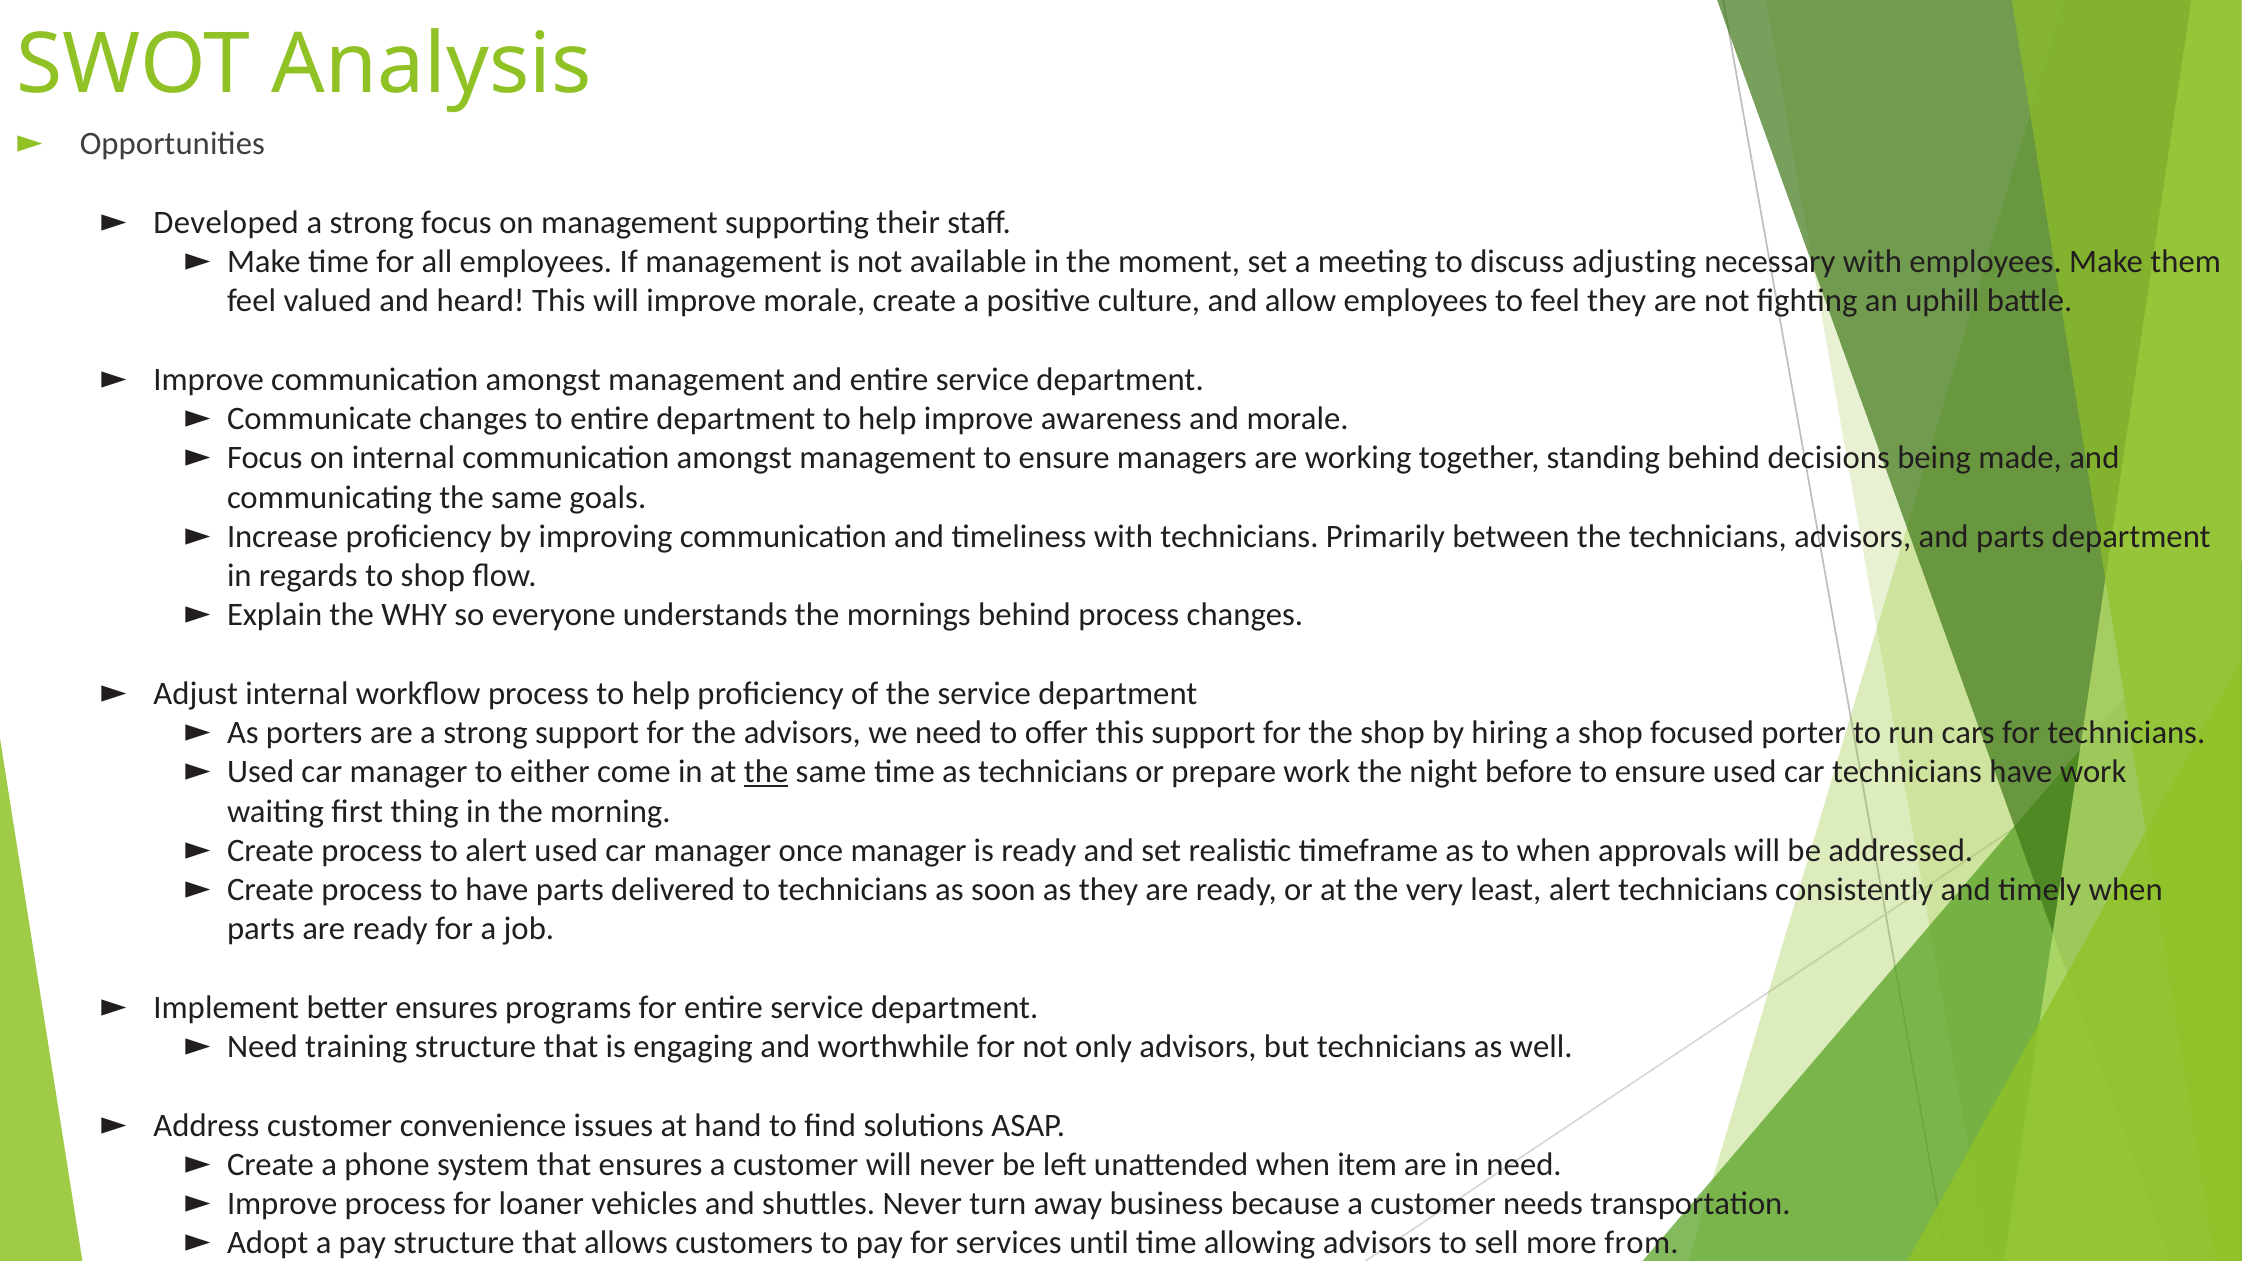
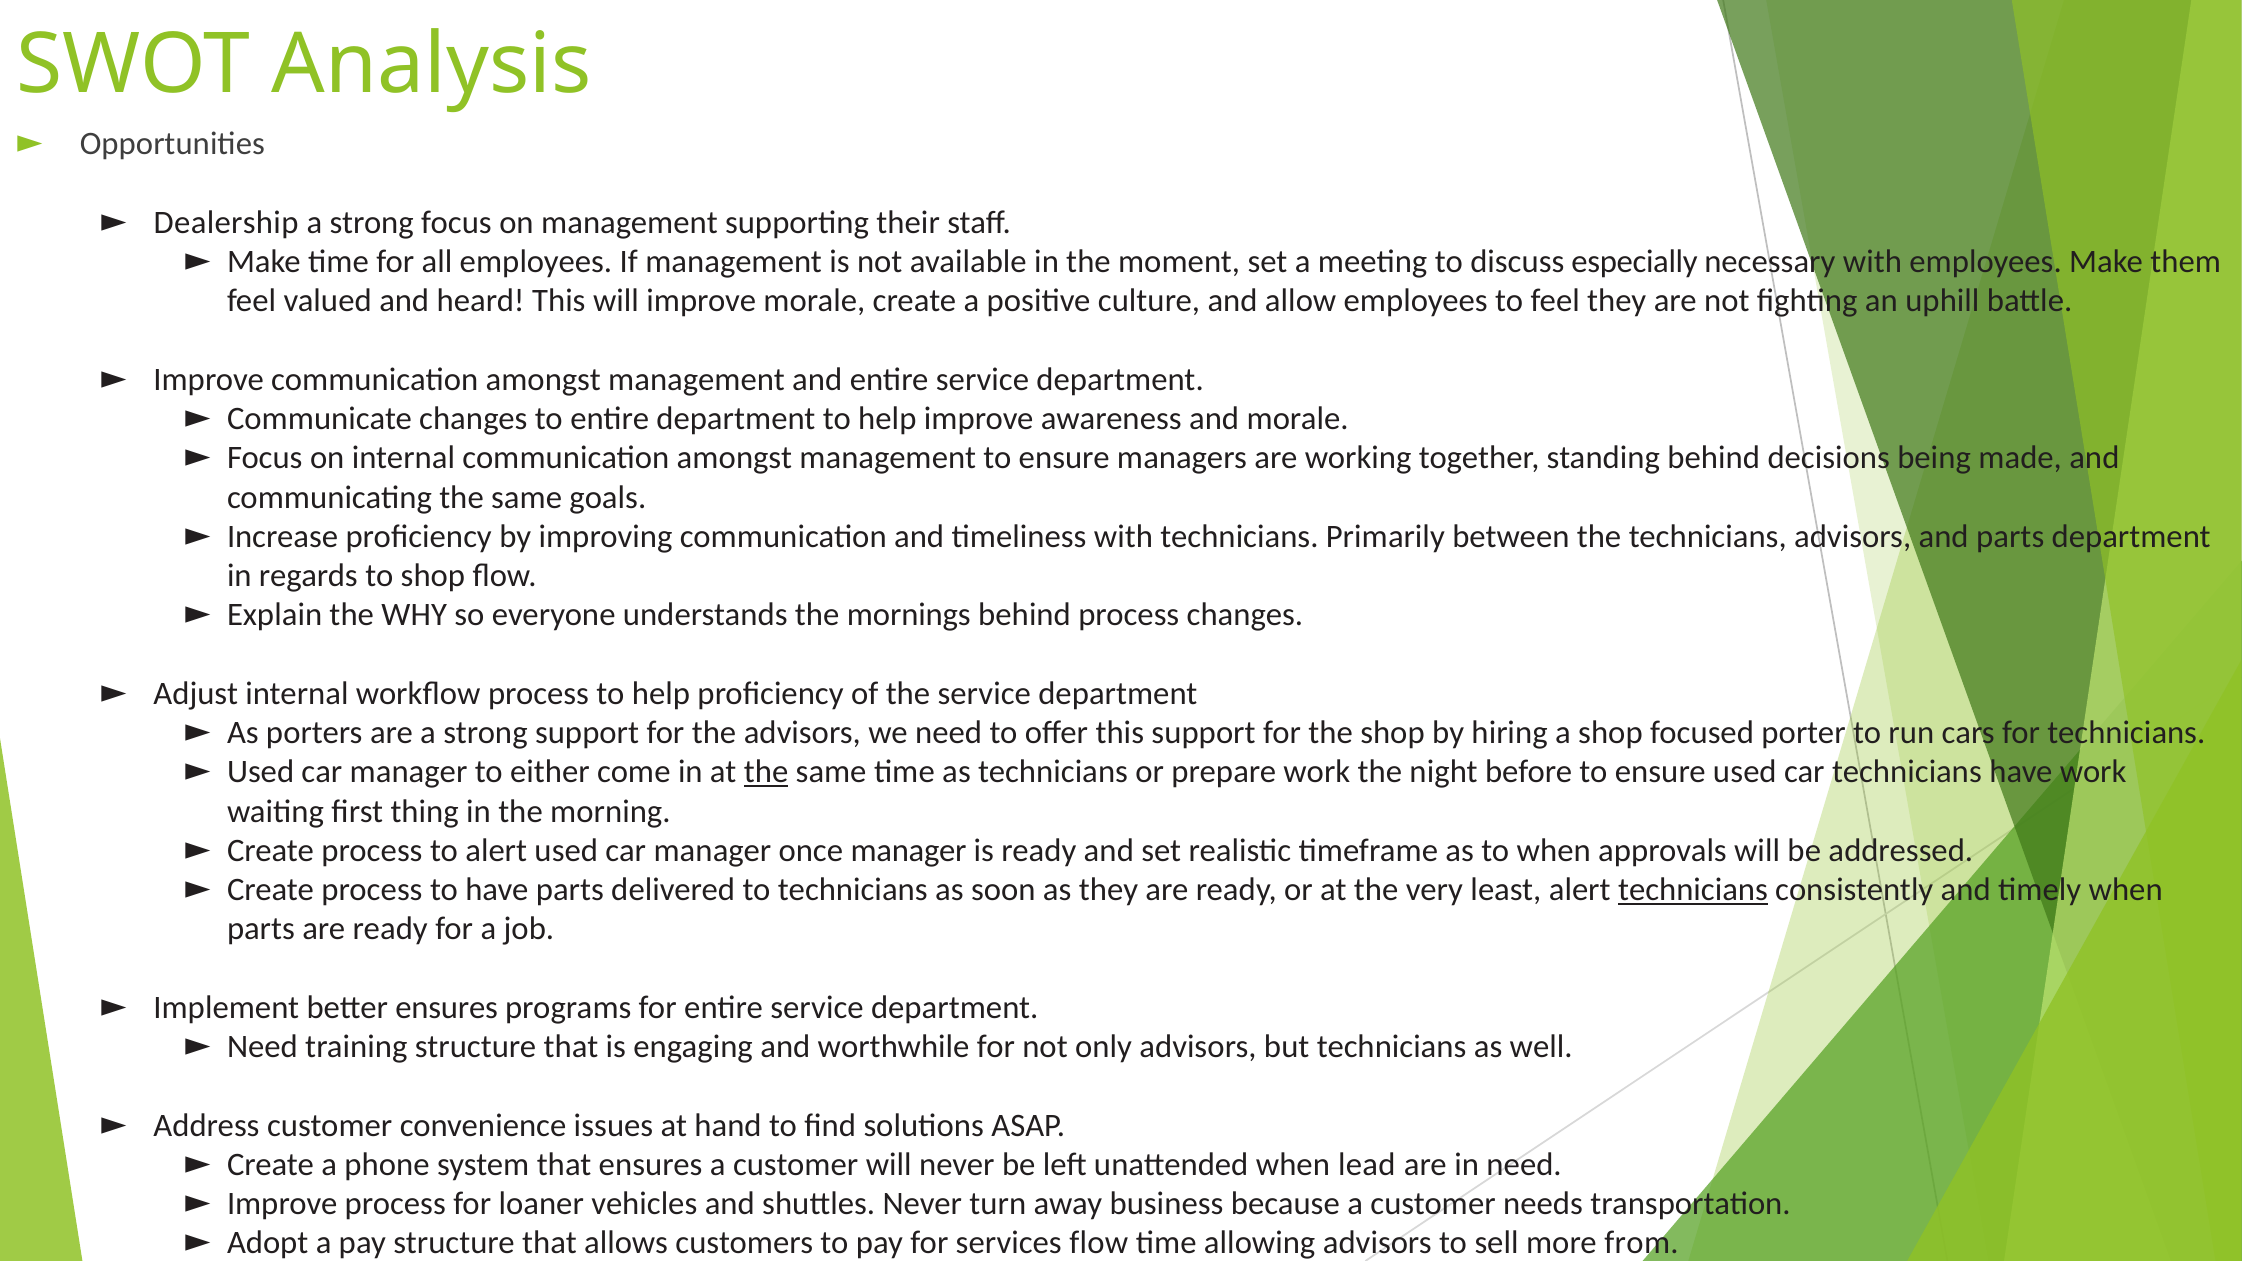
Developed: Developed -> Dealership (226, 222)
adjusting: adjusting -> especially (1635, 262)
technicians underline: none -> present (1693, 890)
item: item -> lead (1367, 1165)
services until: until -> flow (1099, 1243)
